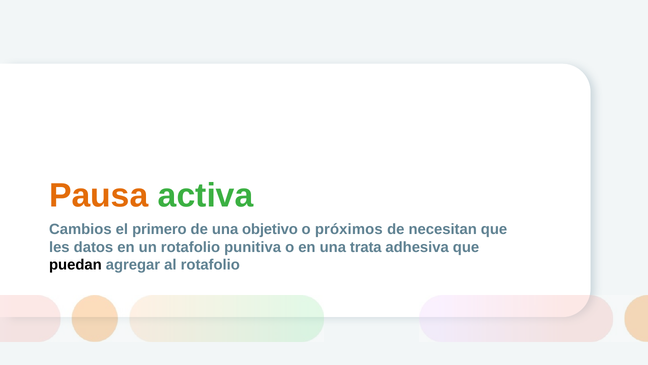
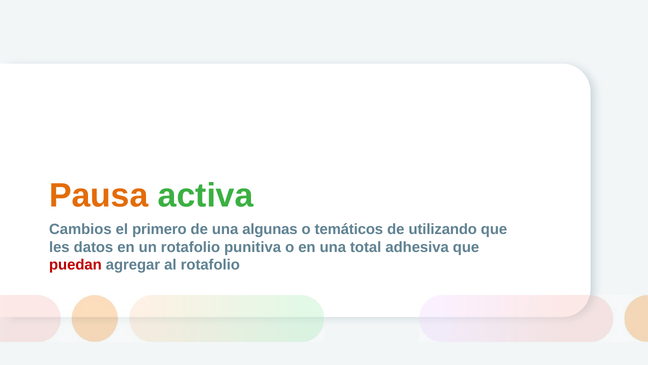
objetivo: objetivo -> algunas (270, 229)
próximos: próximos -> temáticos (349, 229)
necesitan: necesitan -> utilizando (443, 229)
trata: trata -> total (366, 247)
puedan colour: black -> red (75, 265)
